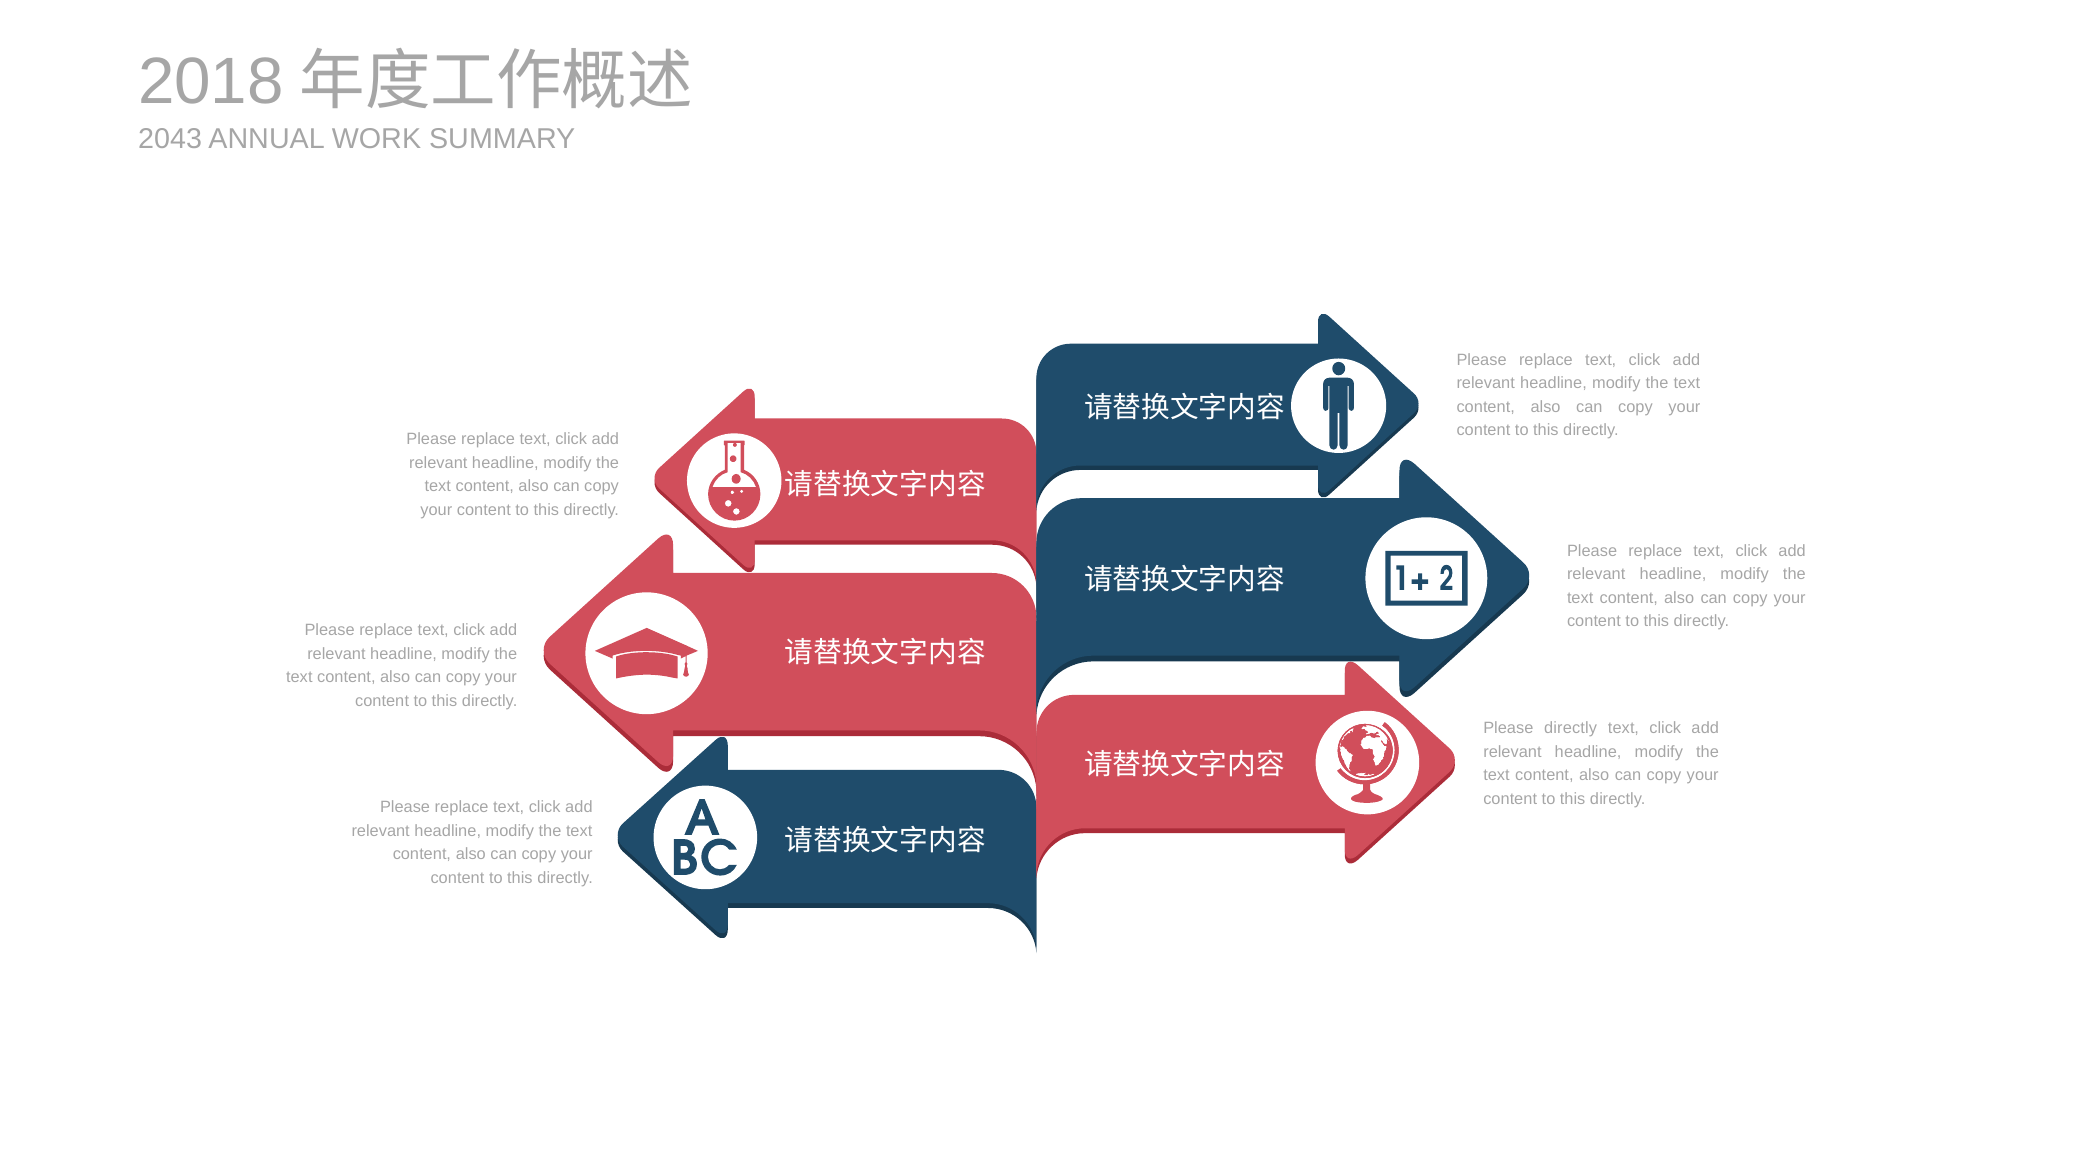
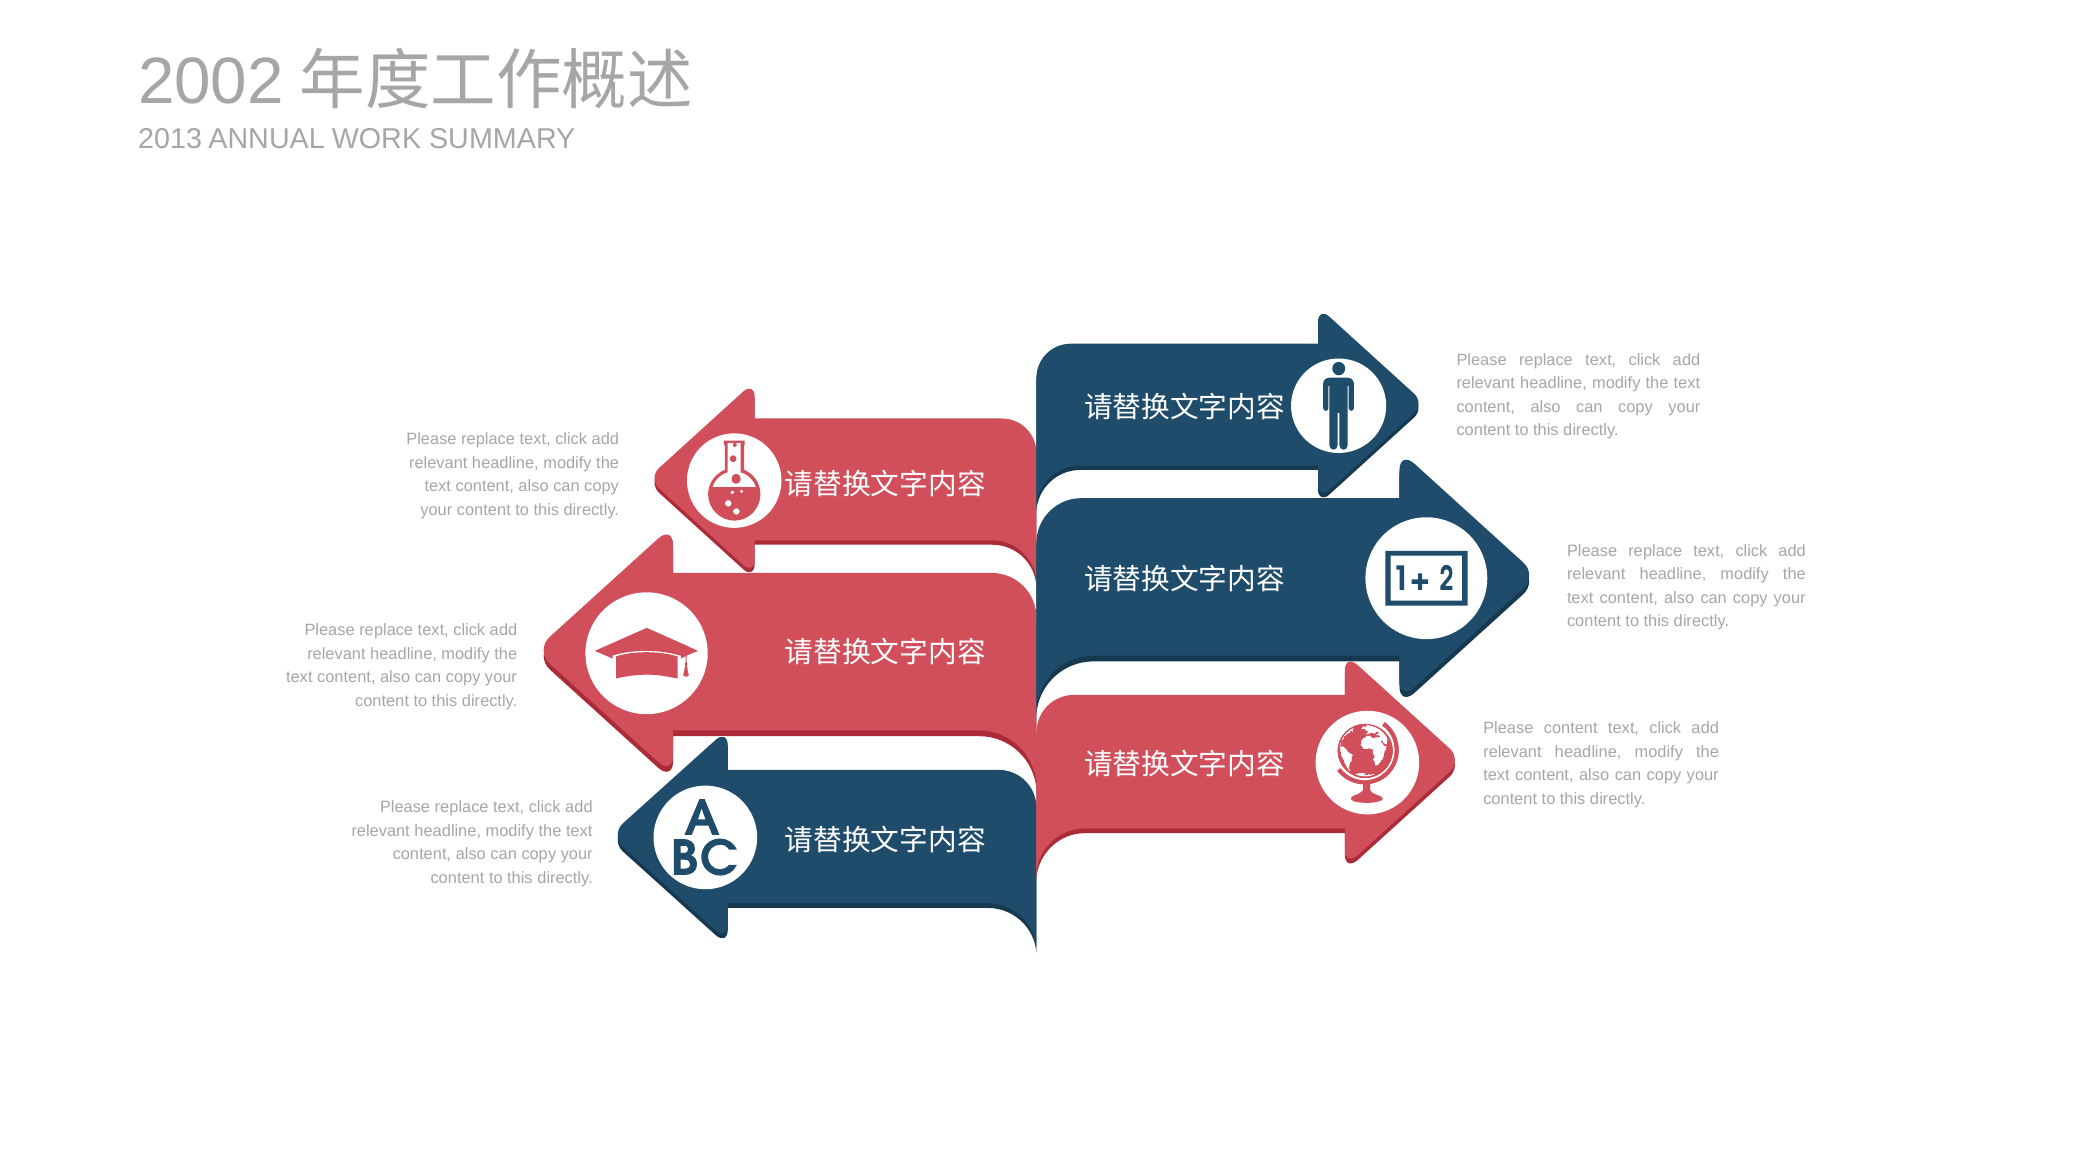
2018: 2018 -> 2002 (211, 82)
2043: 2043 -> 2013 (170, 139)
Please directly: directly -> content (1571, 728)
